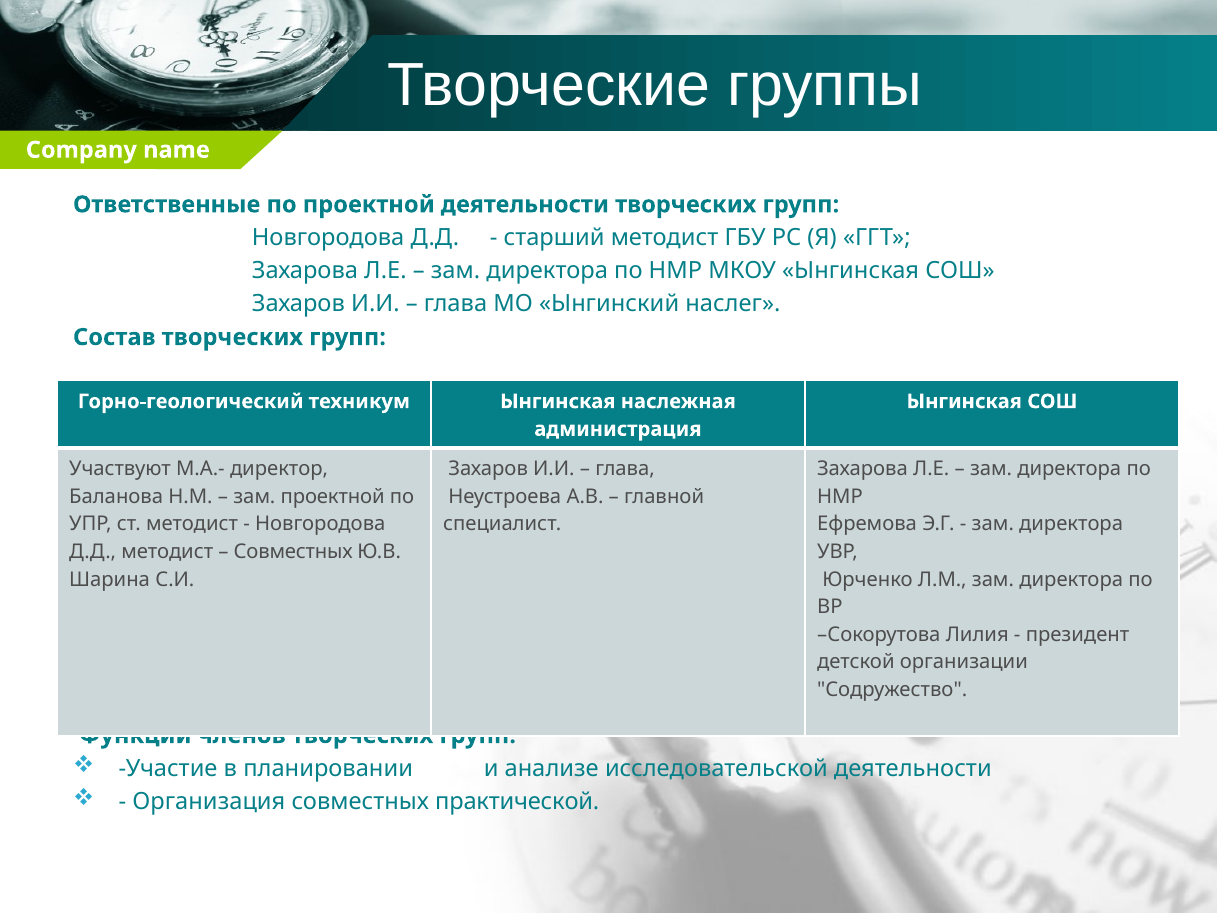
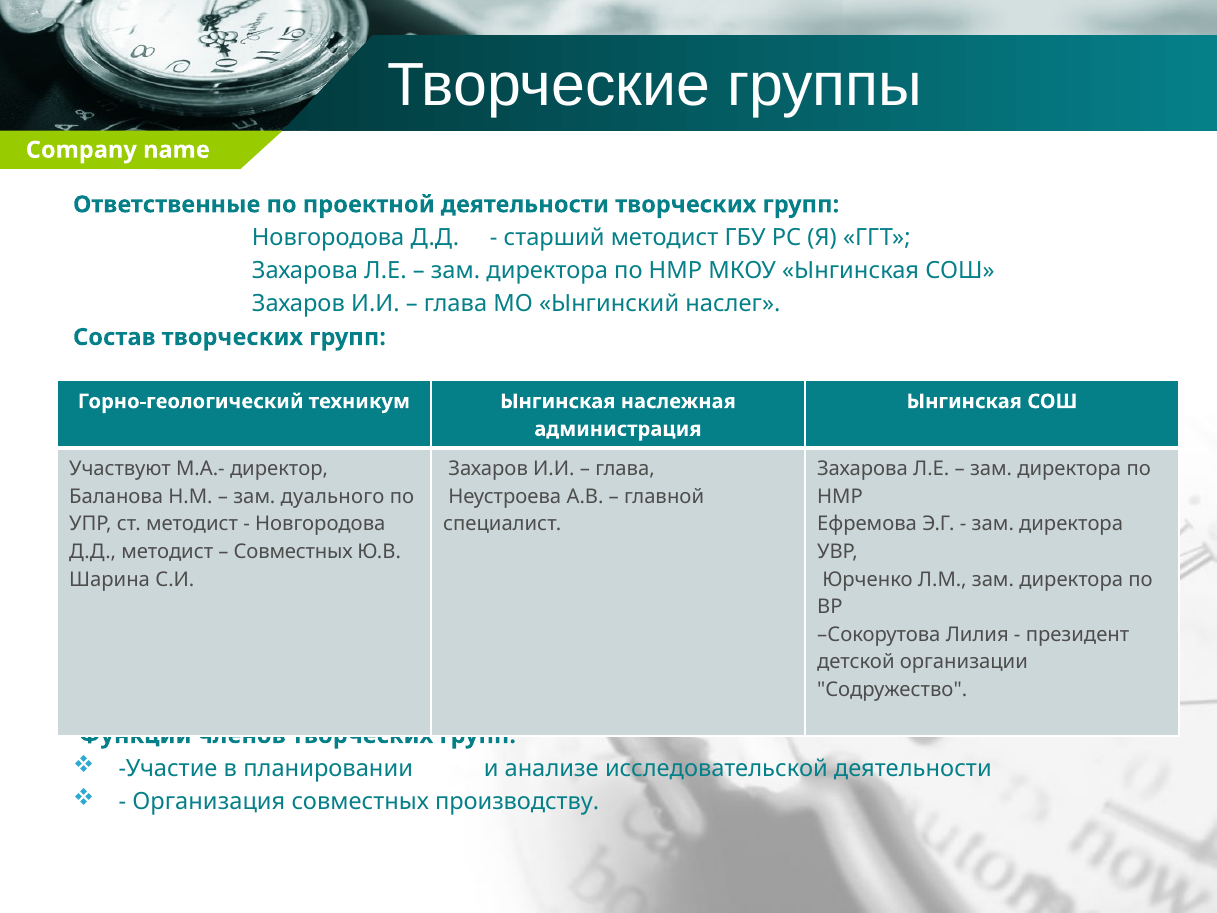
зам проектной: проектной -> дуального (333, 496)
практической: практической -> производству (517, 801)
